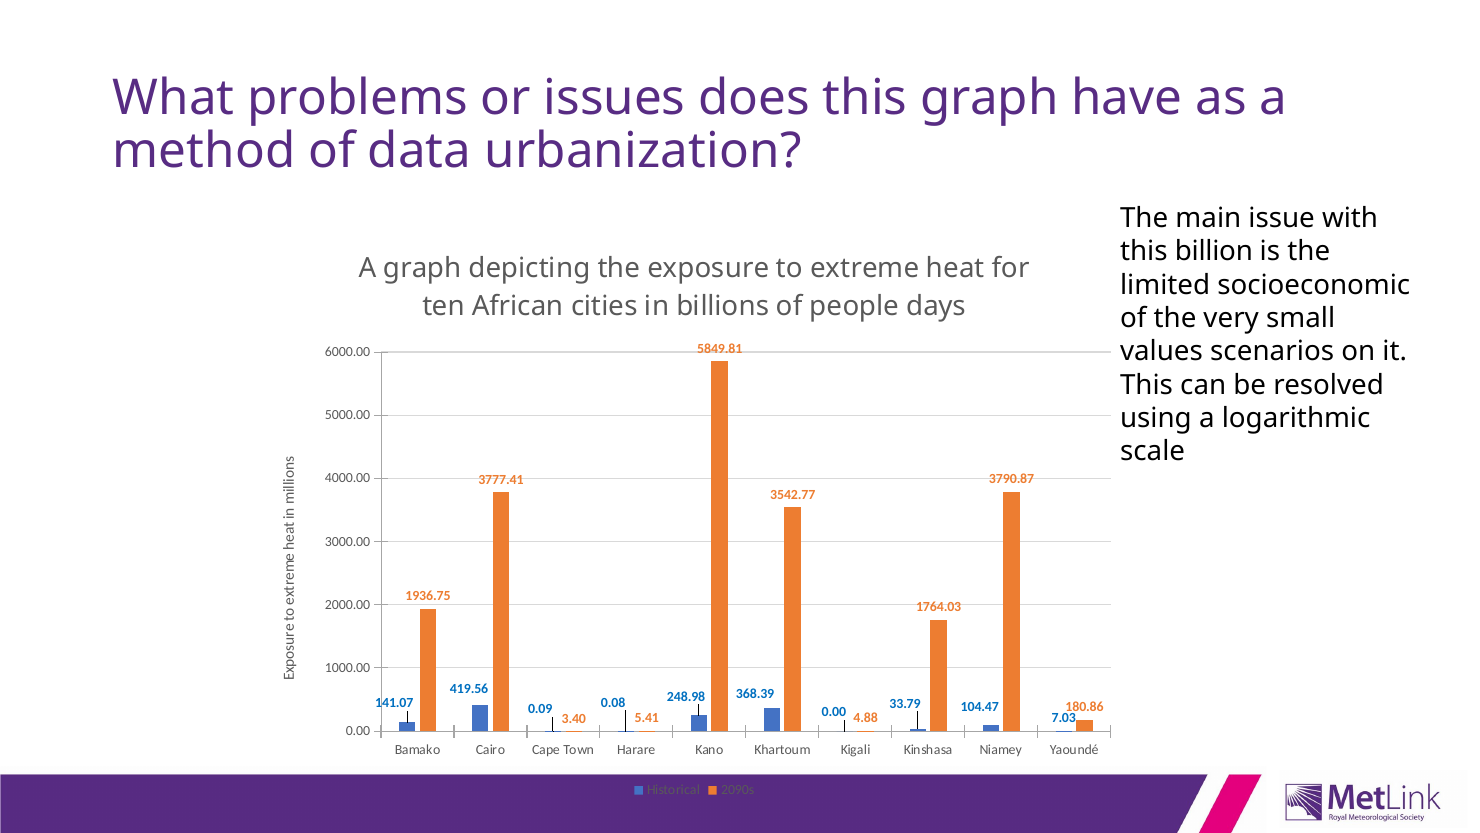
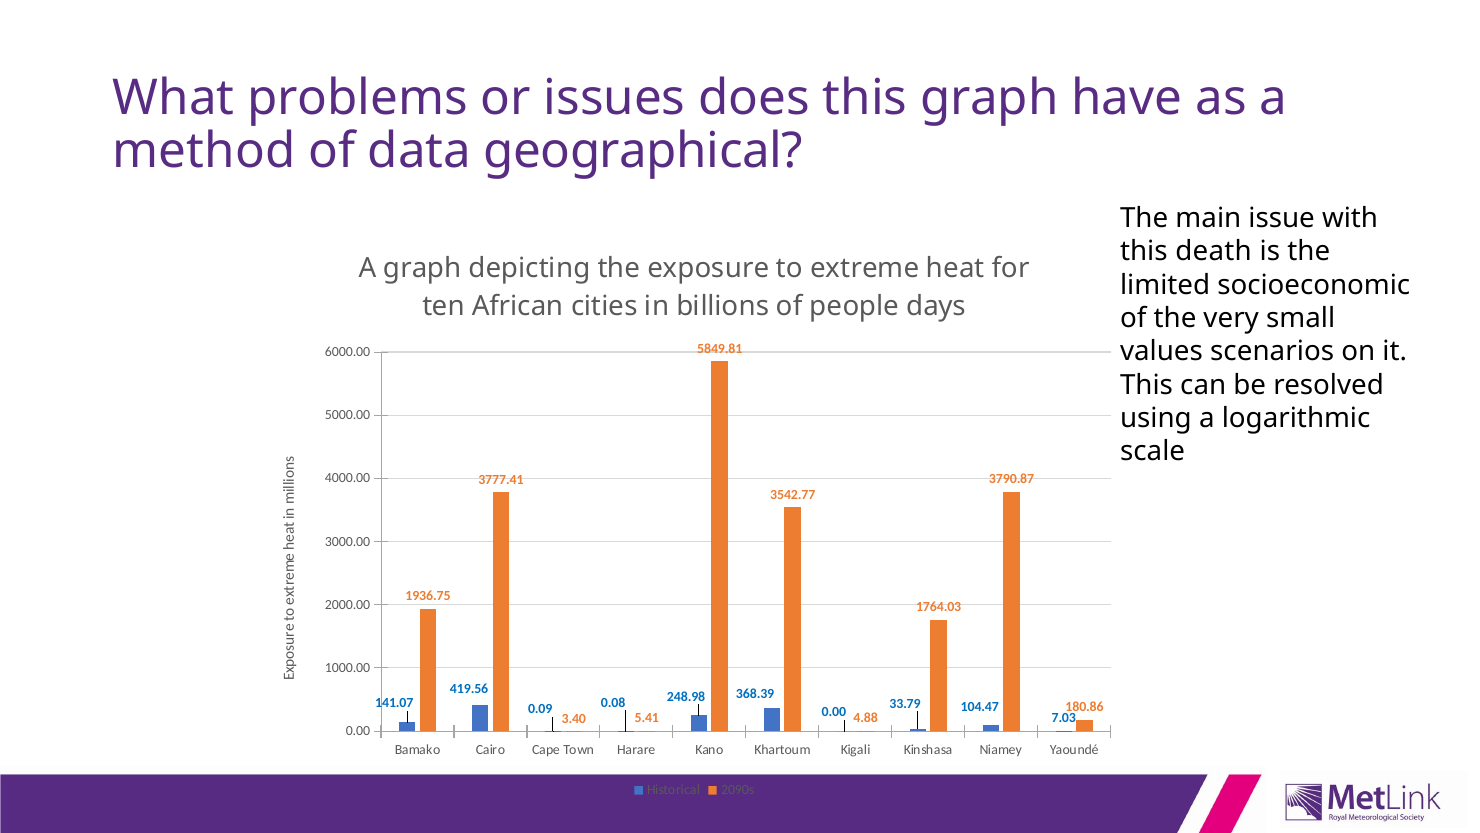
urbanization: urbanization -> geographical (643, 151)
billion: billion -> death (1214, 252)
